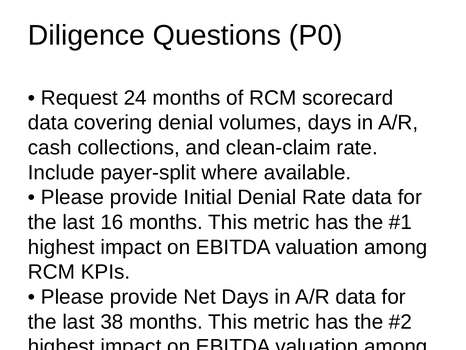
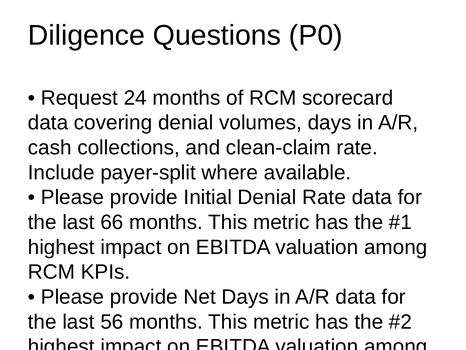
16: 16 -> 66 (112, 222)
38: 38 -> 56 (112, 321)
